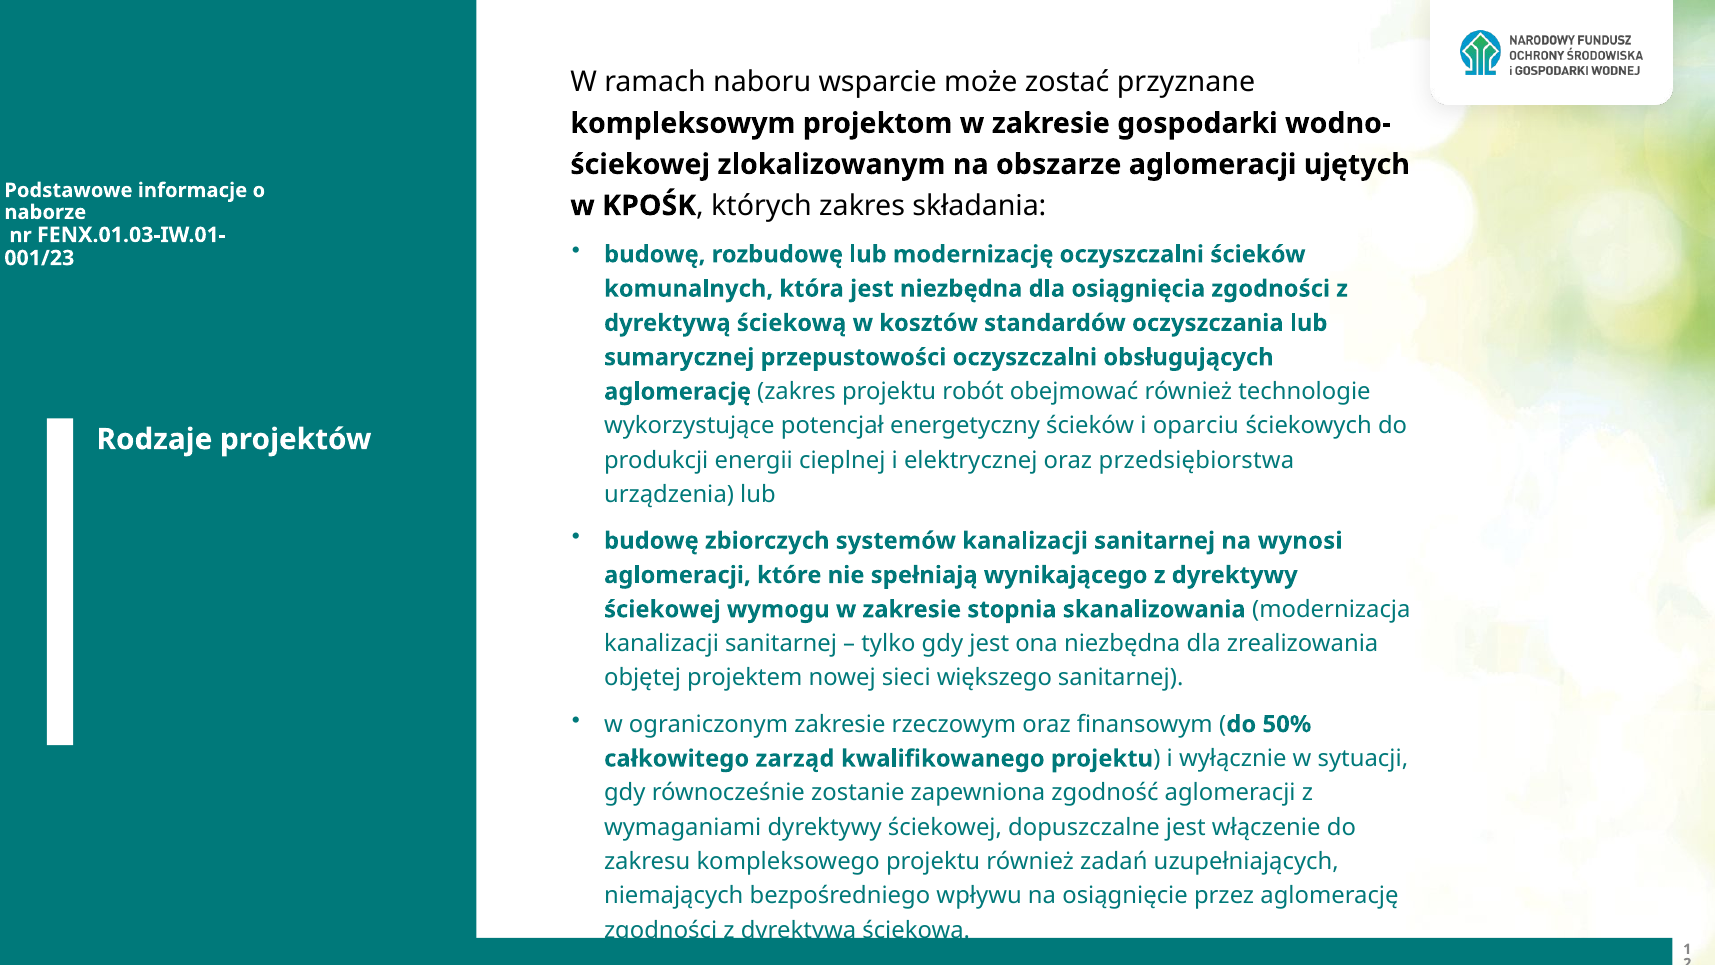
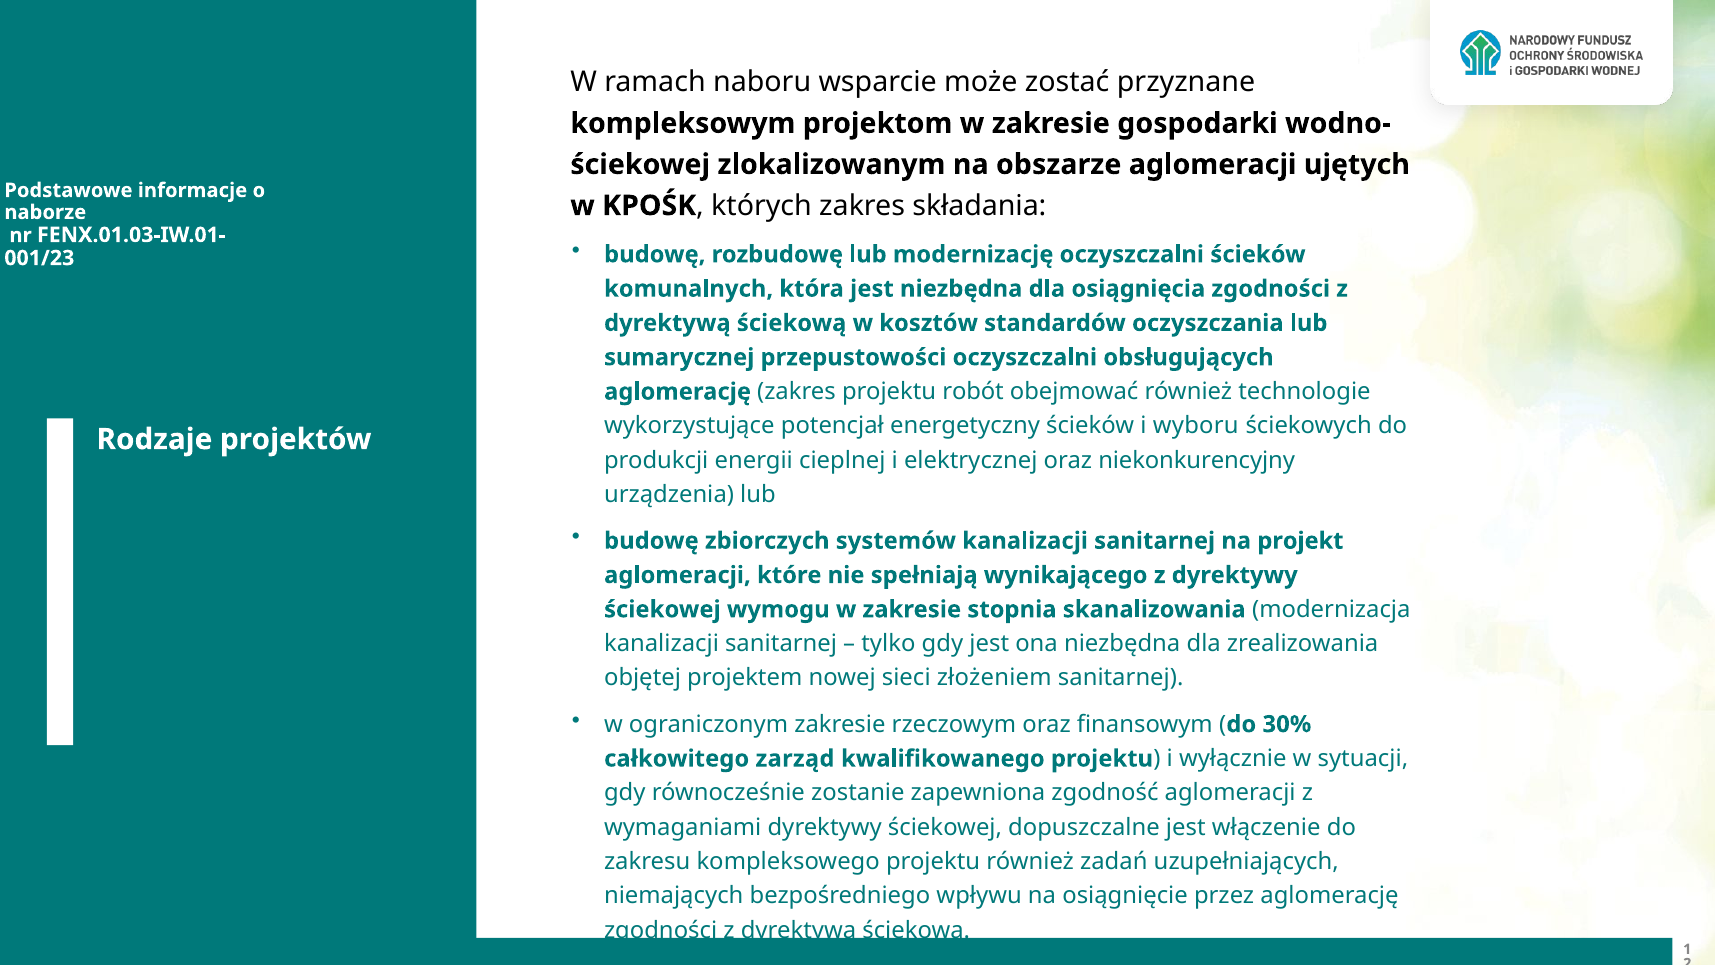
oparciu: oparciu -> wyboru (1196, 426)
przedsiębiorstwa: przedsiębiorstwa -> niekonkurencyjny (1197, 460)
wynosi: wynosi -> projekt (1300, 541)
większego: większego -> złożeniem (994, 678)
50%: 50% -> 30% (1287, 724)
